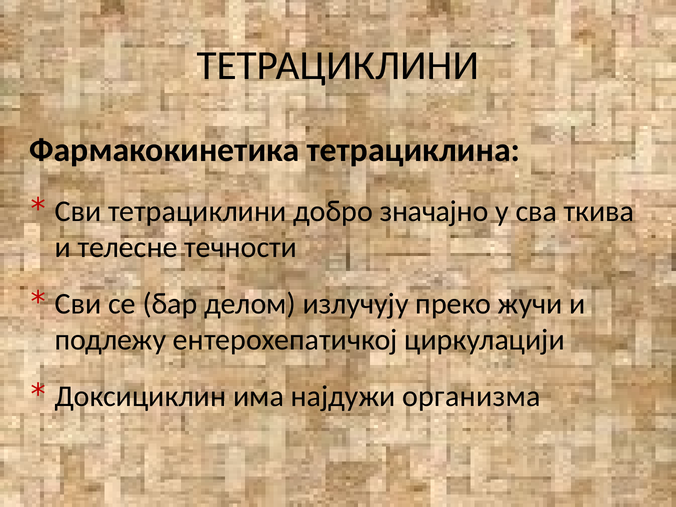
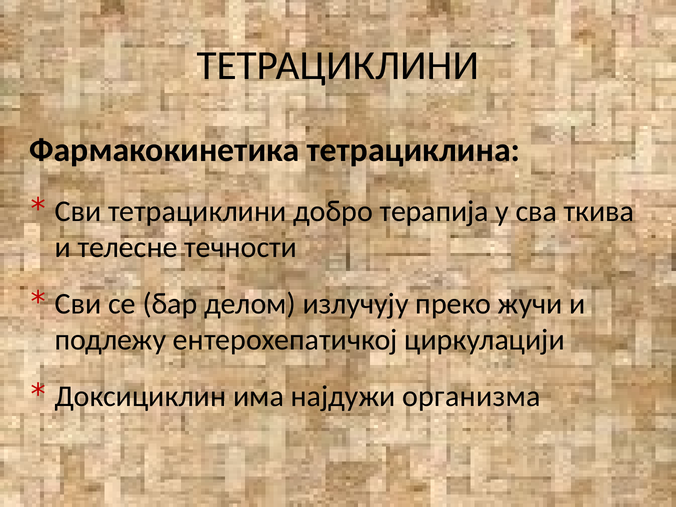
значајно: значајно -> терапија (434, 211)
